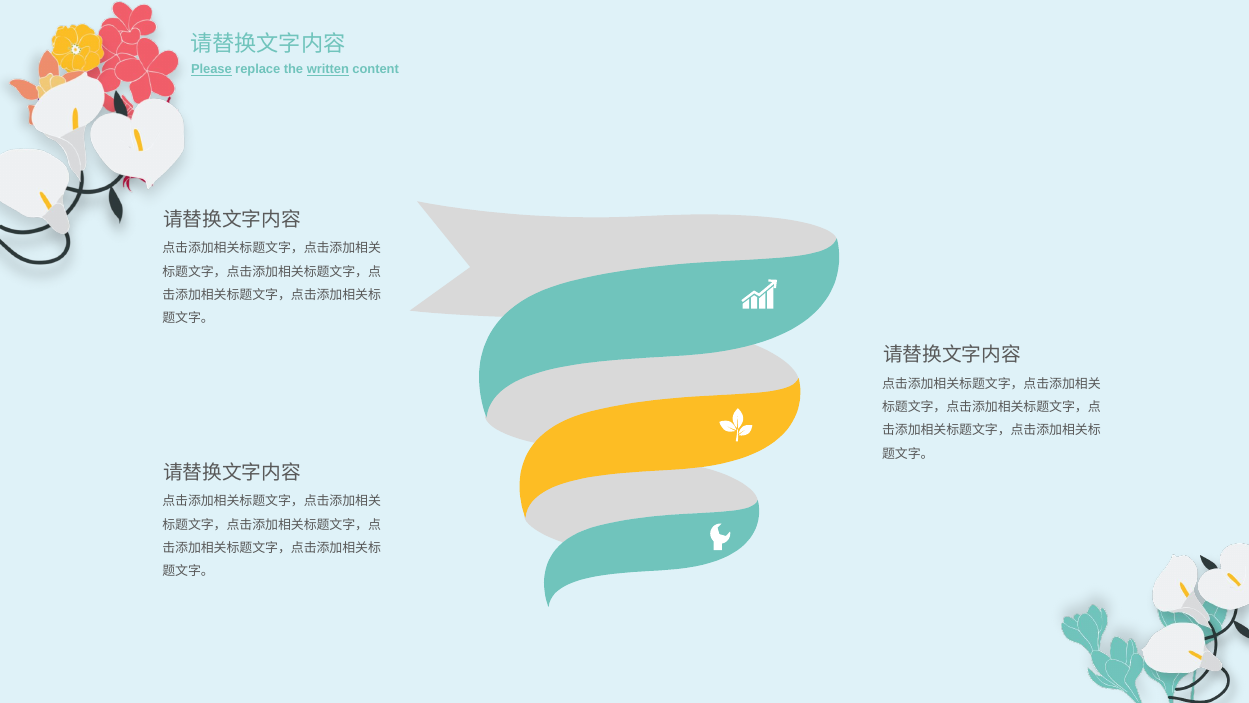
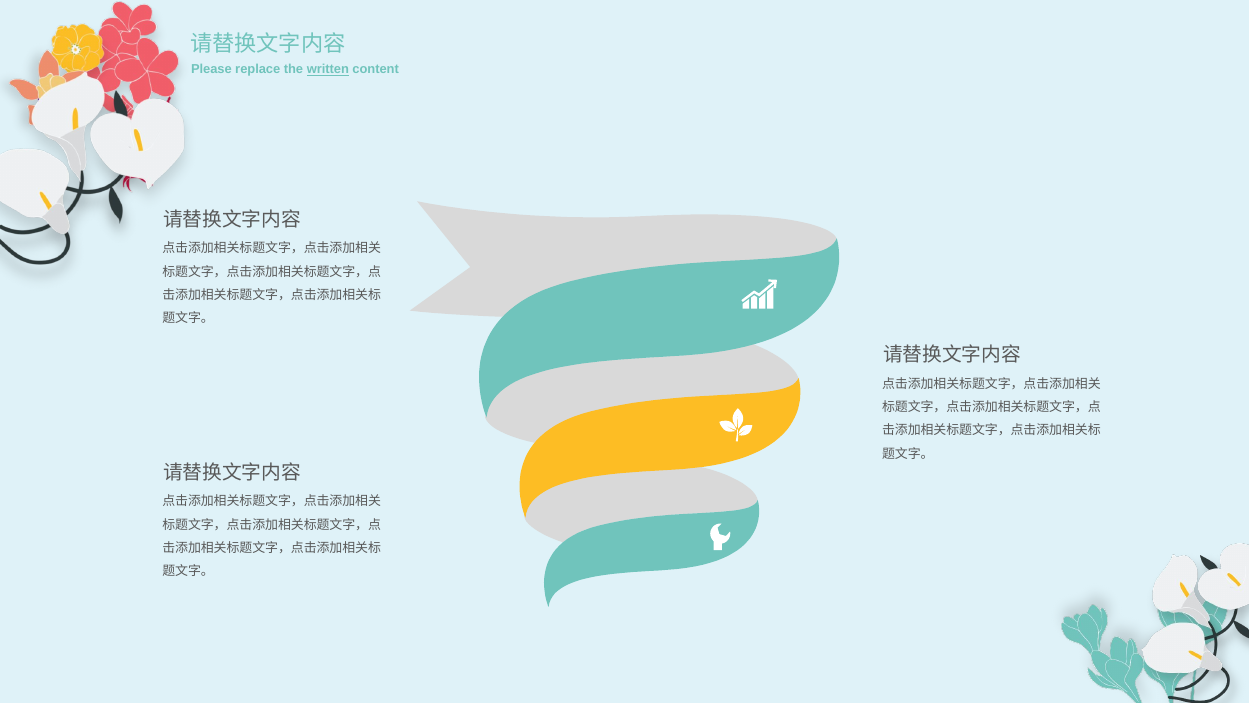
Please underline: present -> none (211, 69)
